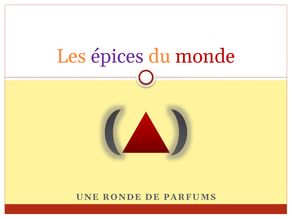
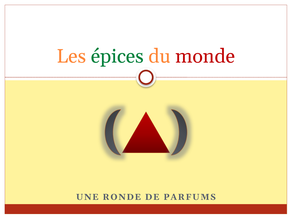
épices colour: purple -> green (117, 56)
